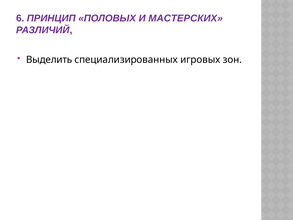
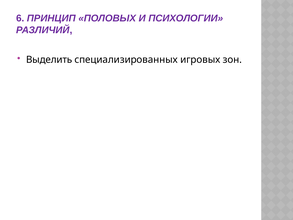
МАСТЕРСКИХ: МАСТЕРСКИХ -> ПСИХОЛОГИИ (186, 18)
